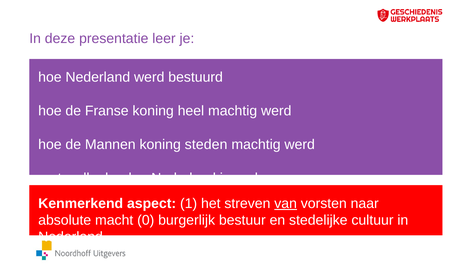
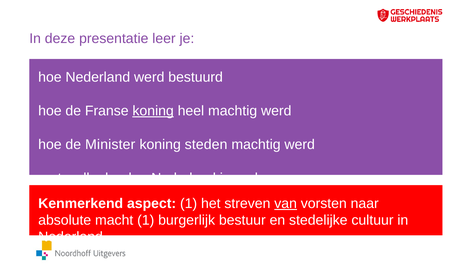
koning underline: none -> present (153, 111)
Mannen: Mannen -> Minister (110, 145)
macht 0: 0 -> 1 (146, 221)
